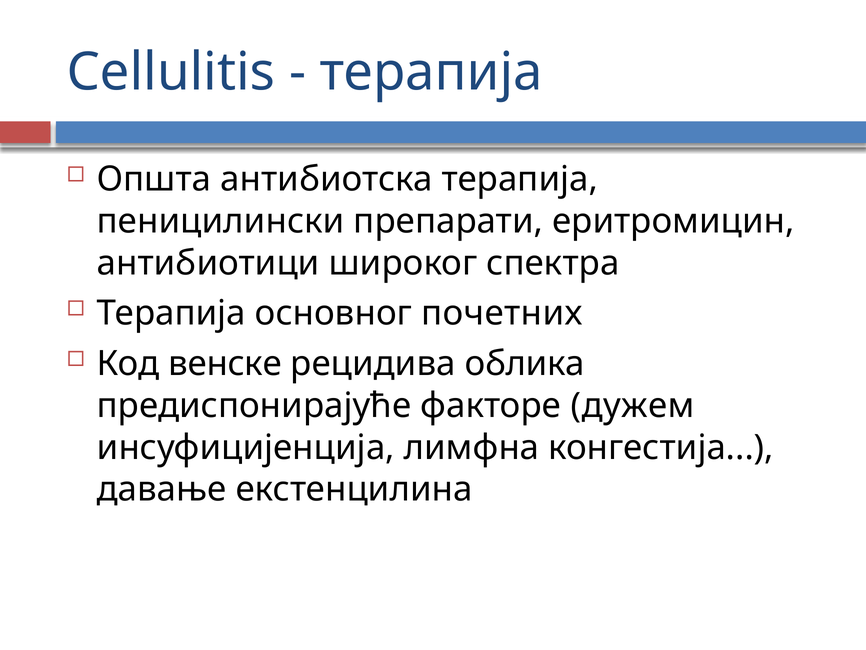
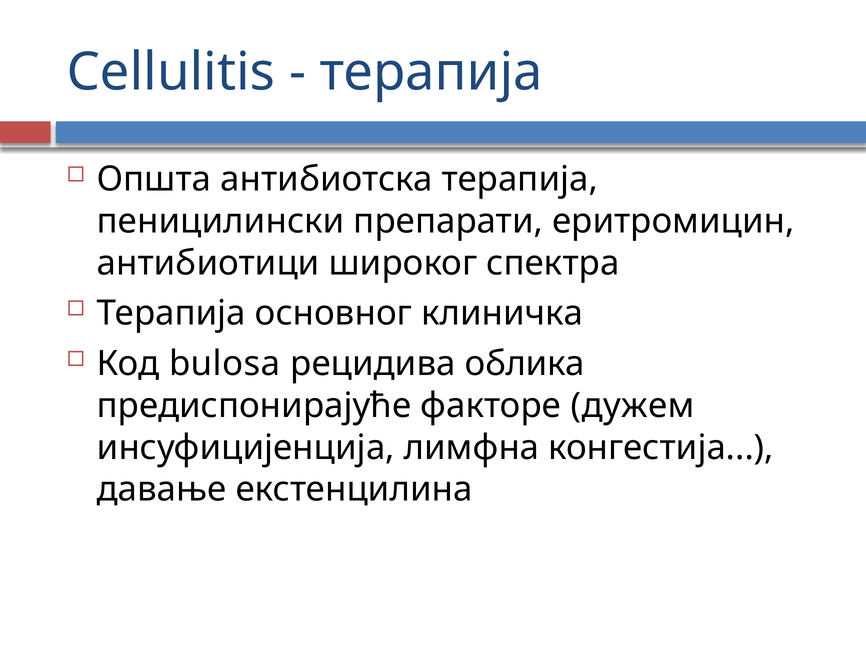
почетних: почетних -> клиничка (502, 313)
венске: венске -> bulosa (225, 363)
